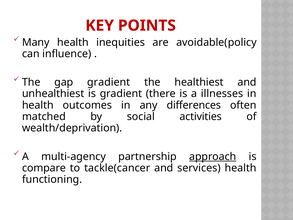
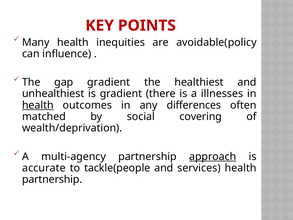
health underline: none -> present (38, 105)
activities: activities -> covering (201, 116)
compare: compare -> accurate (44, 168)
tackle(cancer: tackle(cancer -> tackle(people (117, 168)
functioning: functioning -> partnership (52, 179)
